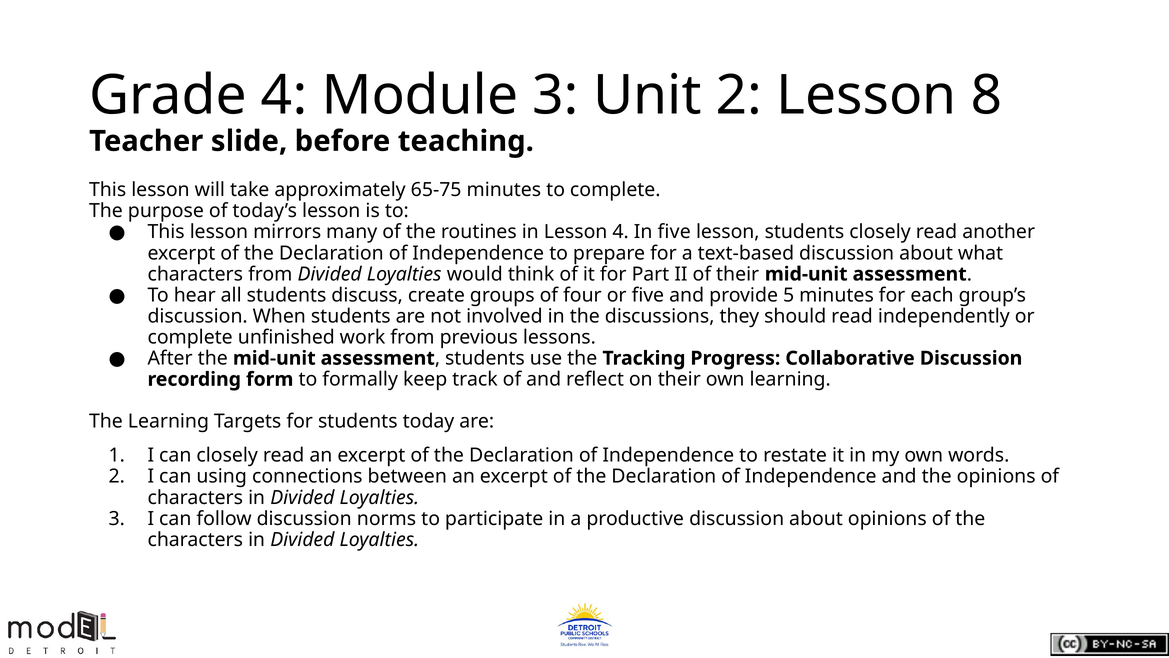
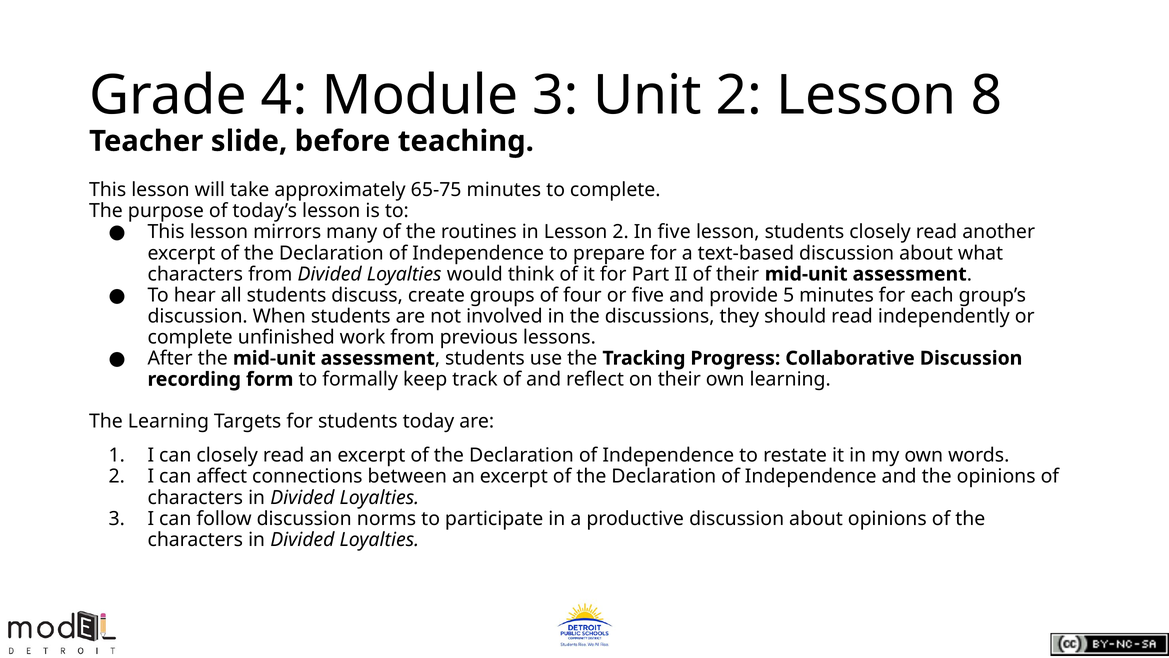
Lesson 4: 4 -> 2 (621, 232)
using: using -> affect (222, 476)
